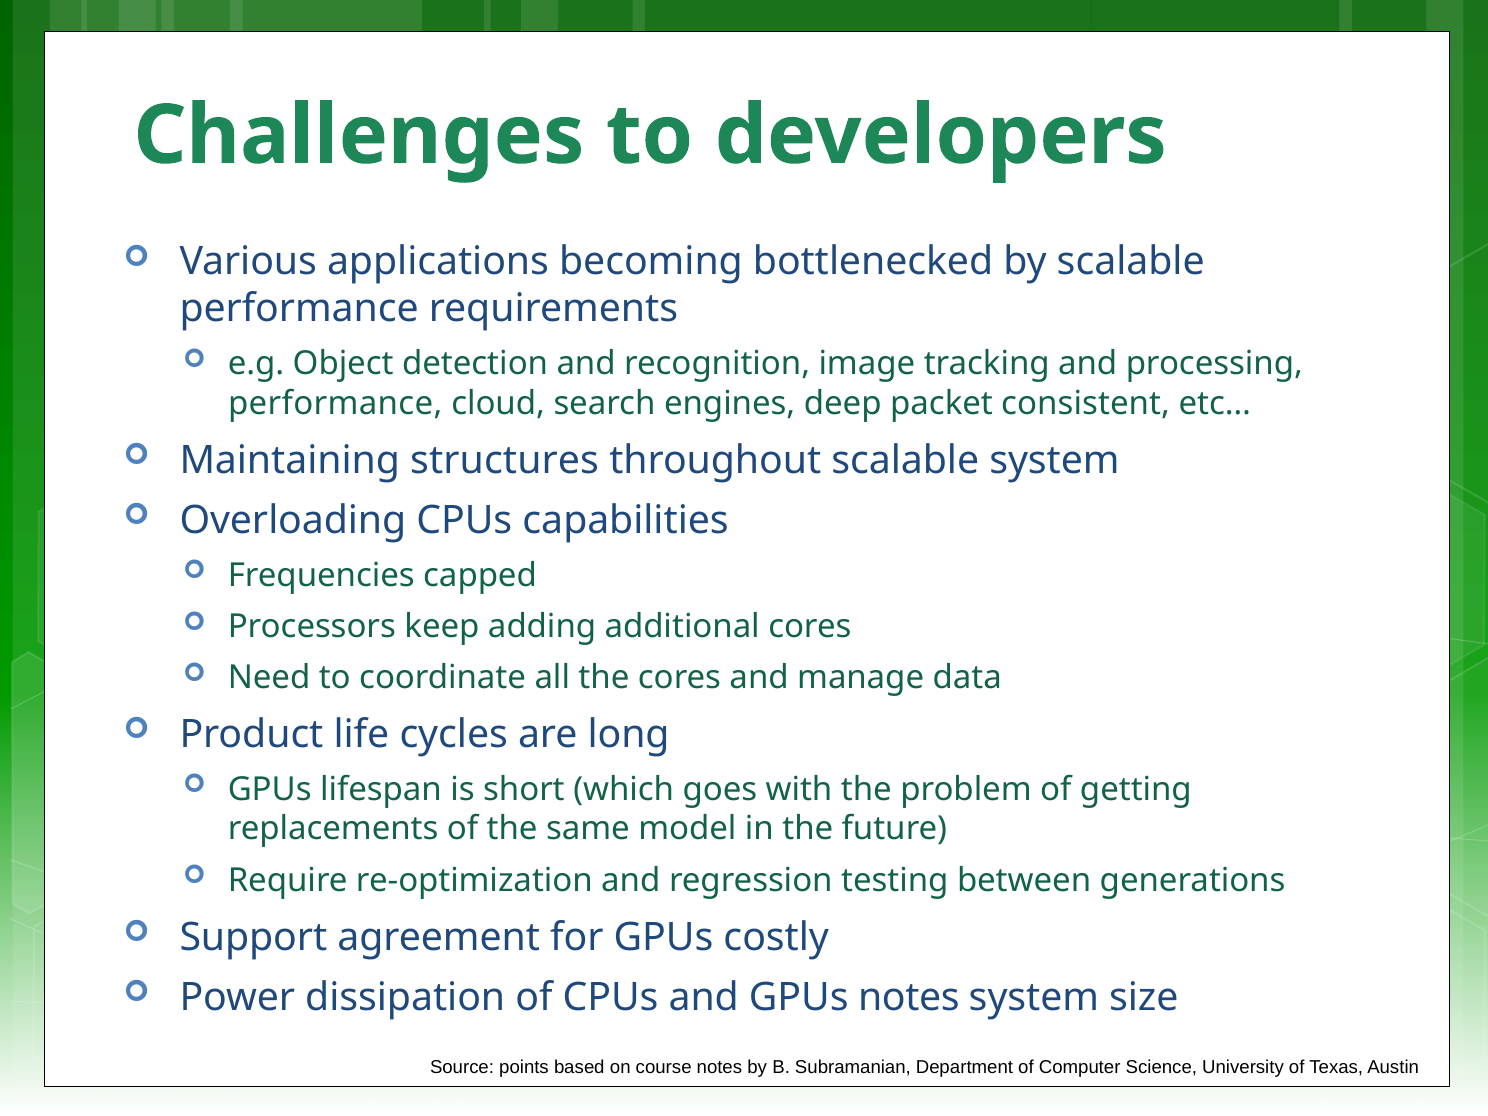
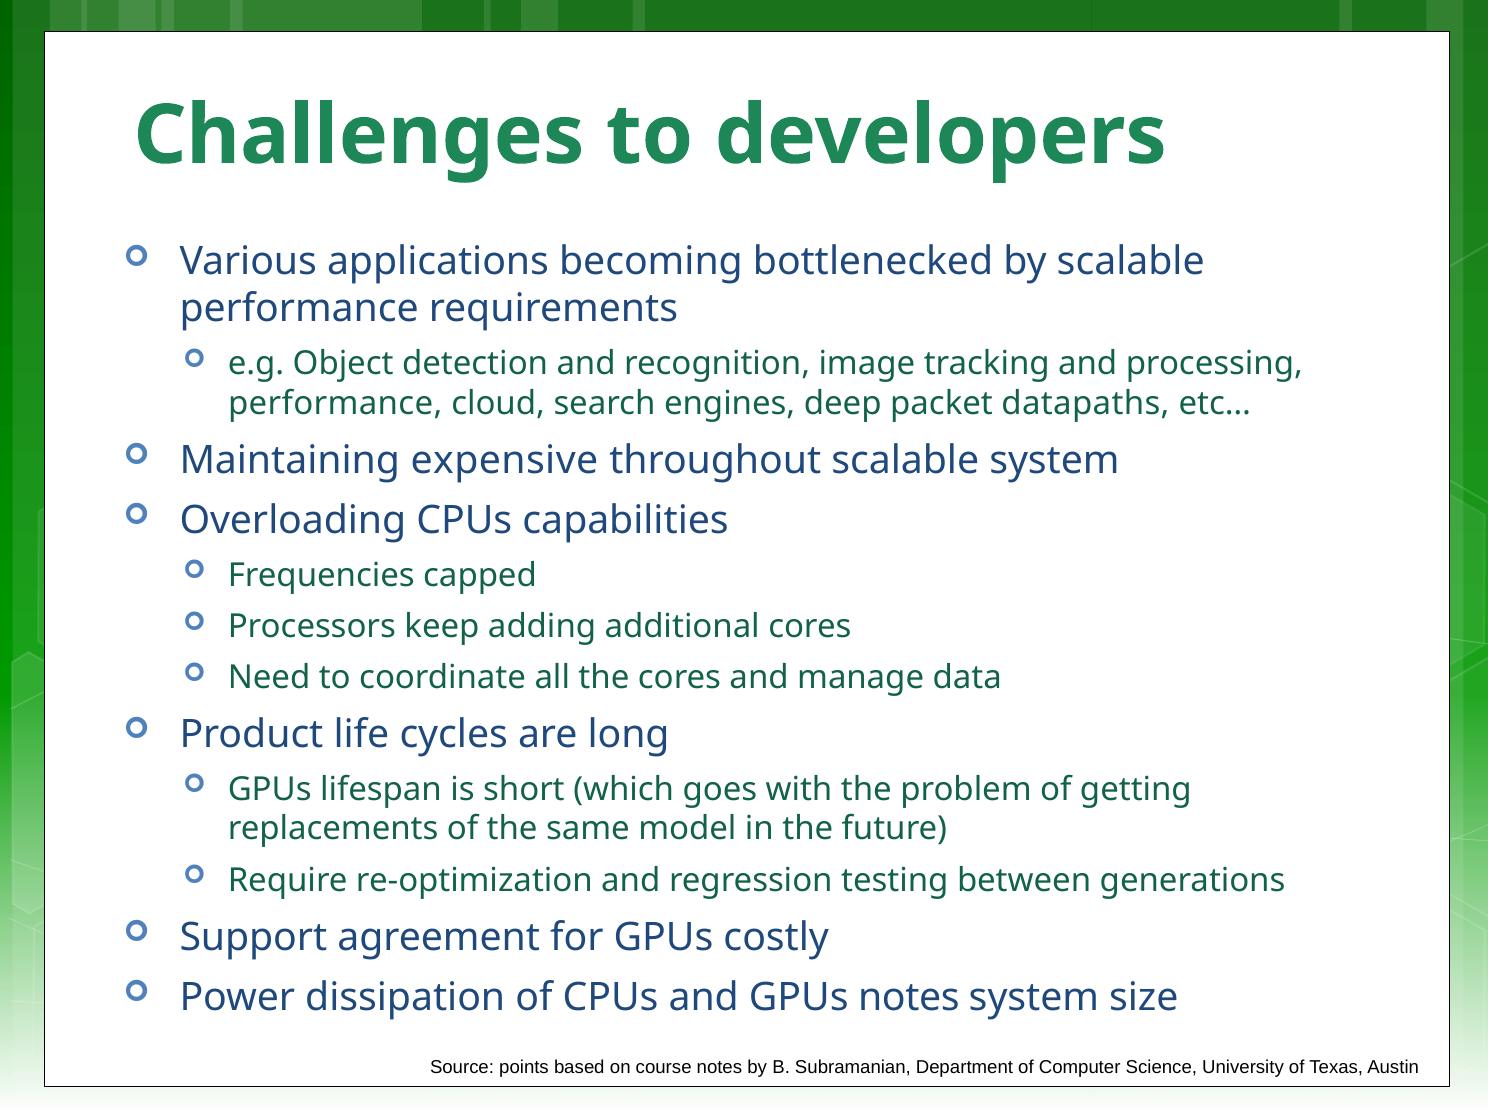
consistent: consistent -> datapaths (1086, 403)
structures: structures -> expensive (504, 460)
